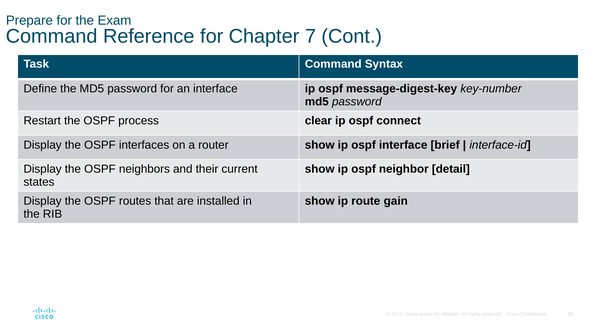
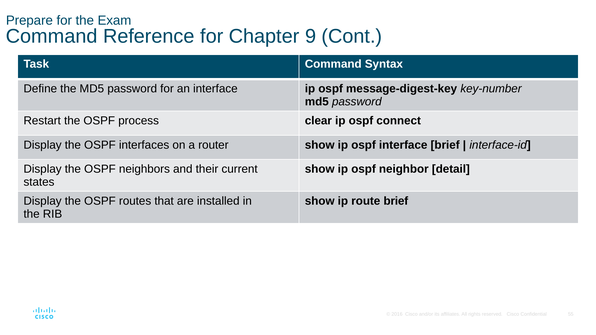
7: 7 -> 9 (311, 36)
route gain: gain -> brief (396, 201)
